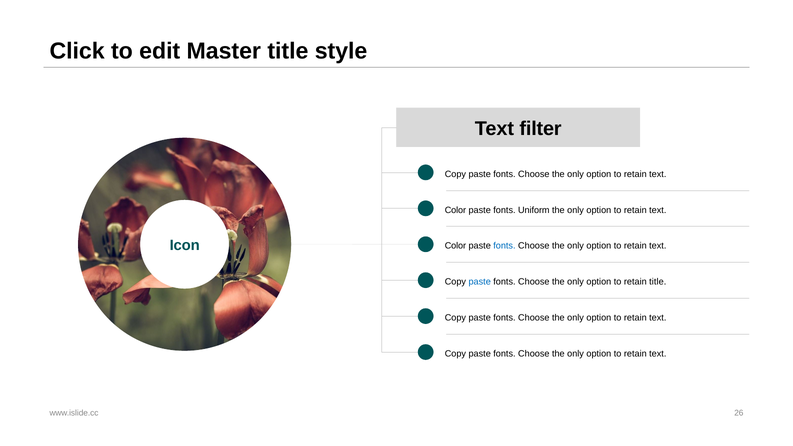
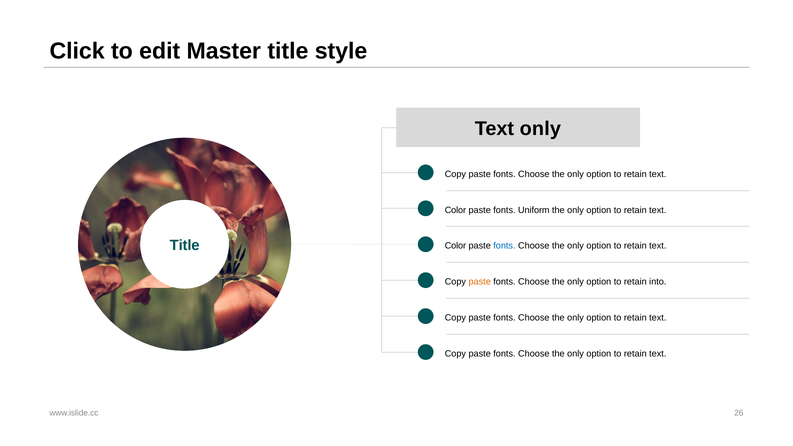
Text filter: filter -> only (540, 129)
Icon: Icon -> Title (185, 245)
paste colour: blue -> orange (480, 282)
retain title: title -> into (658, 282)
